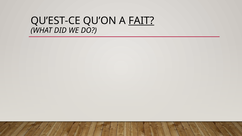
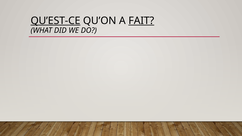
QU’EST-CE underline: none -> present (56, 21)
